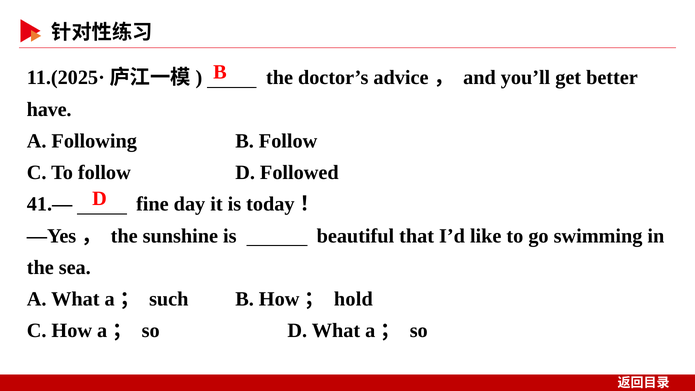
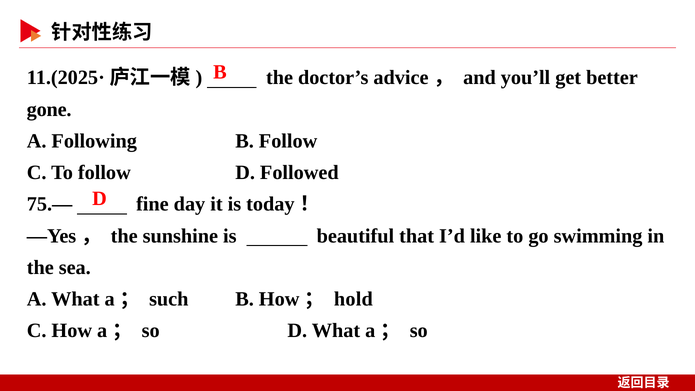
have: have -> gone (49, 109)
41.—: 41.— -> 75.— (50, 204)
